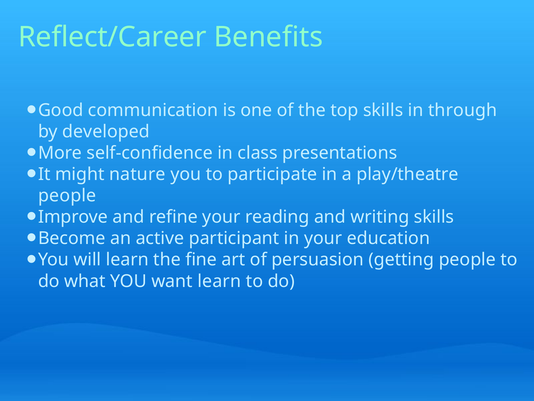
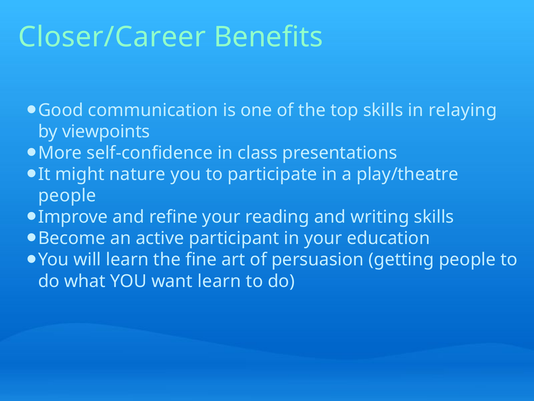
Reflect/Career: Reflect/Career -> Closer/Career (112, 37)
through: through -> relaying (463, 110)
developed: developed -> viewpoints (106, 131)
